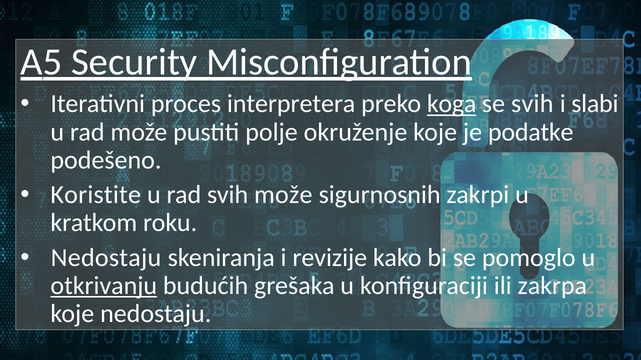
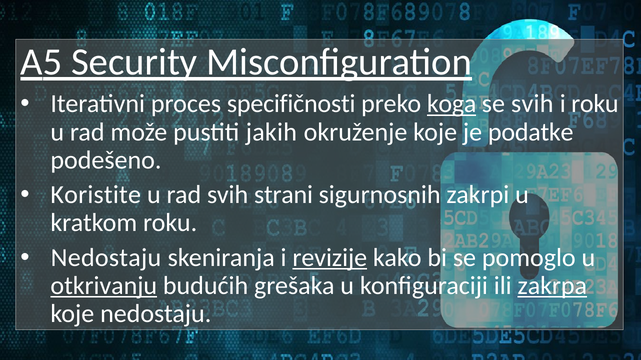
interpretera: interpretera -> specifičnosti (291, 104)
i slabi: slabi -> roku (595, 104)
polje: polje -> jakih (271, 132)
svih može: može -> strani (284, 195)
revizije underline: none -> present (330, 258)
zakrpa underline: none -> present (552, 286)
